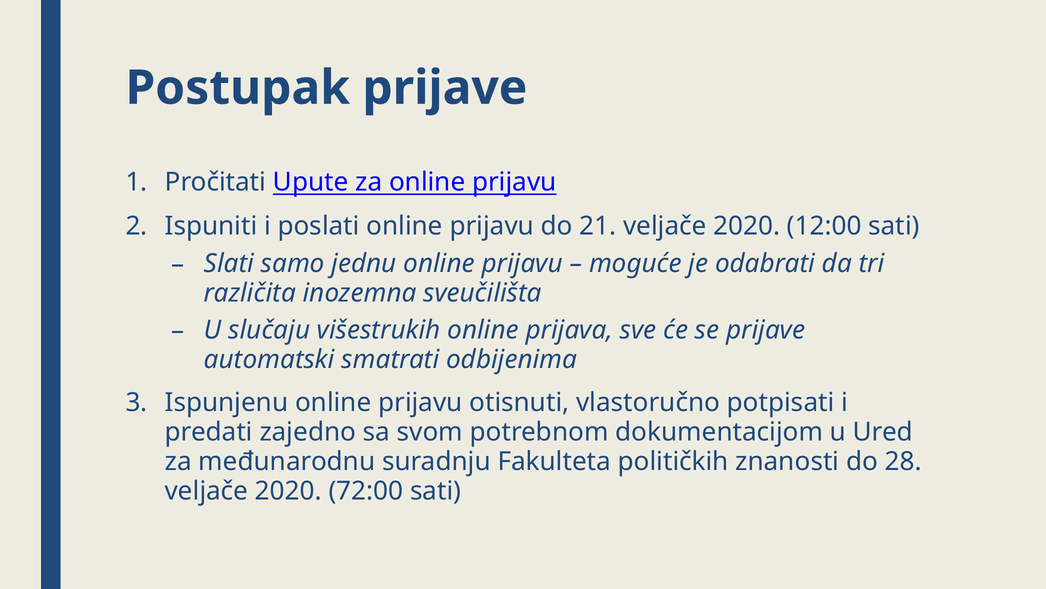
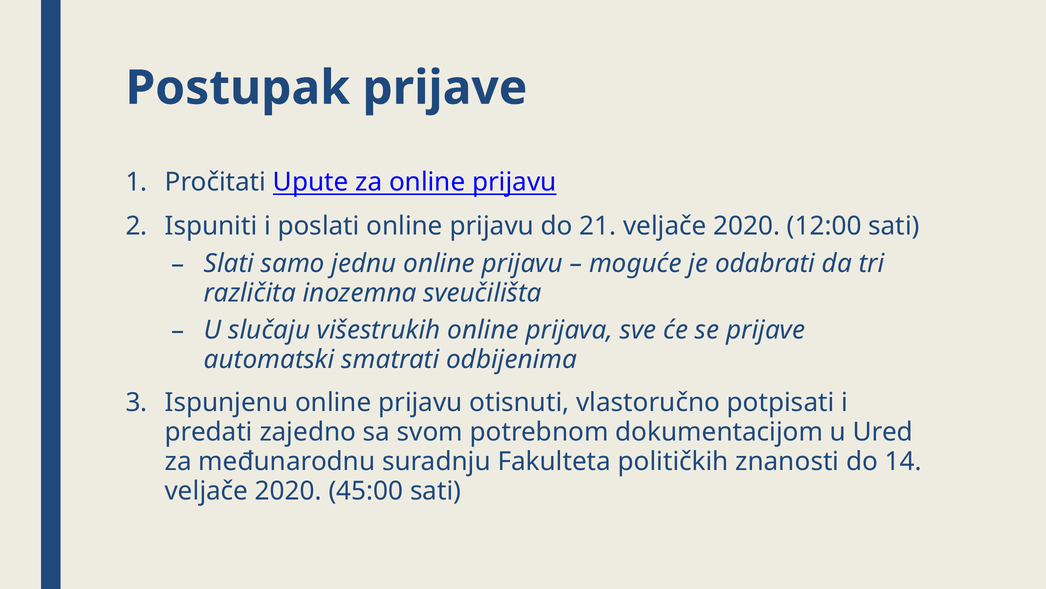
28: 28 -> 14 (903, 461)
72:00: 72:00 -> 45:00 (366, 490)
